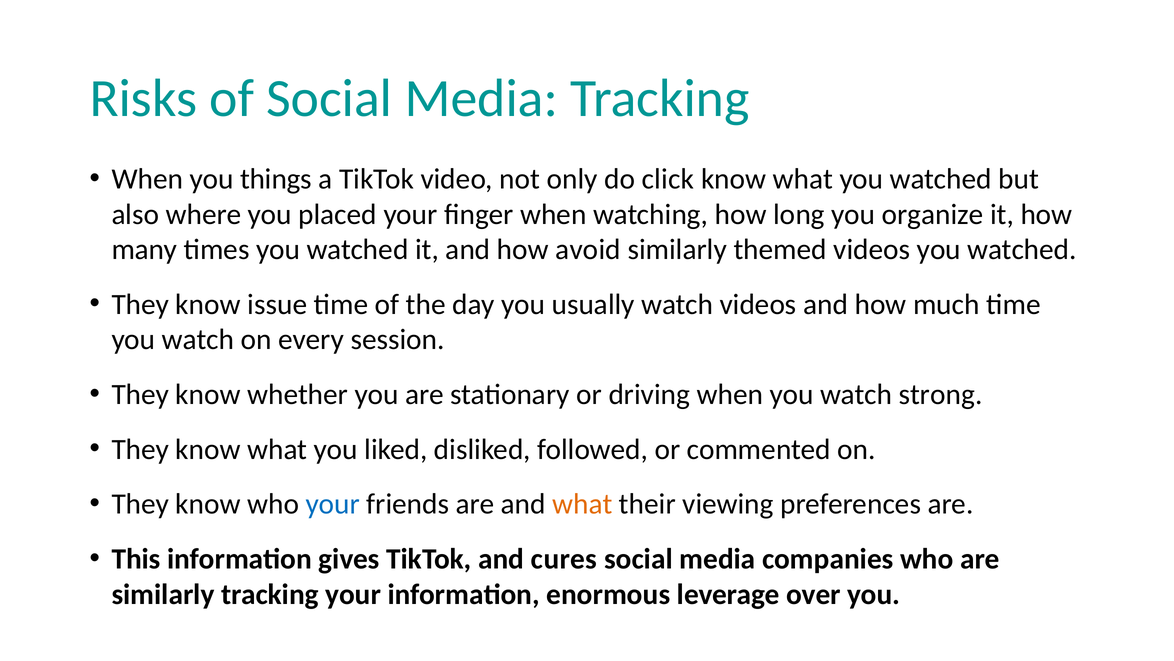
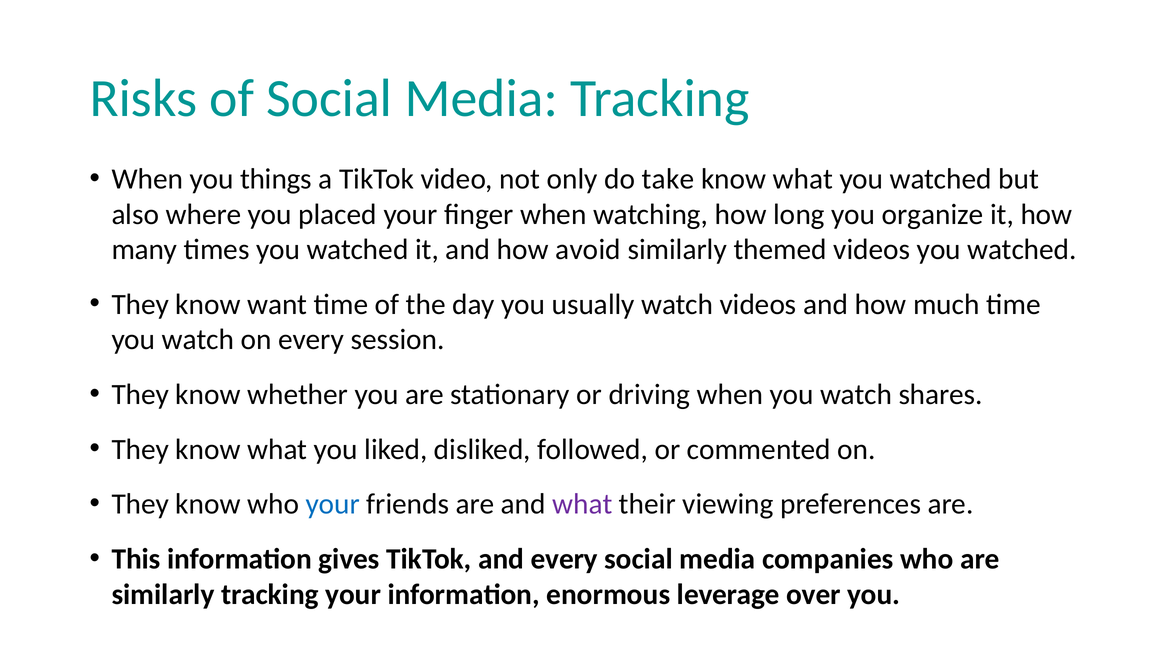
click: click -> take (668, 179)
issue: issue -> want (277, 304)
strong: strong -> shares (941, 394)
what colour: orange -> purple (582, 504)
and cures: cures -> every (564, 559)
